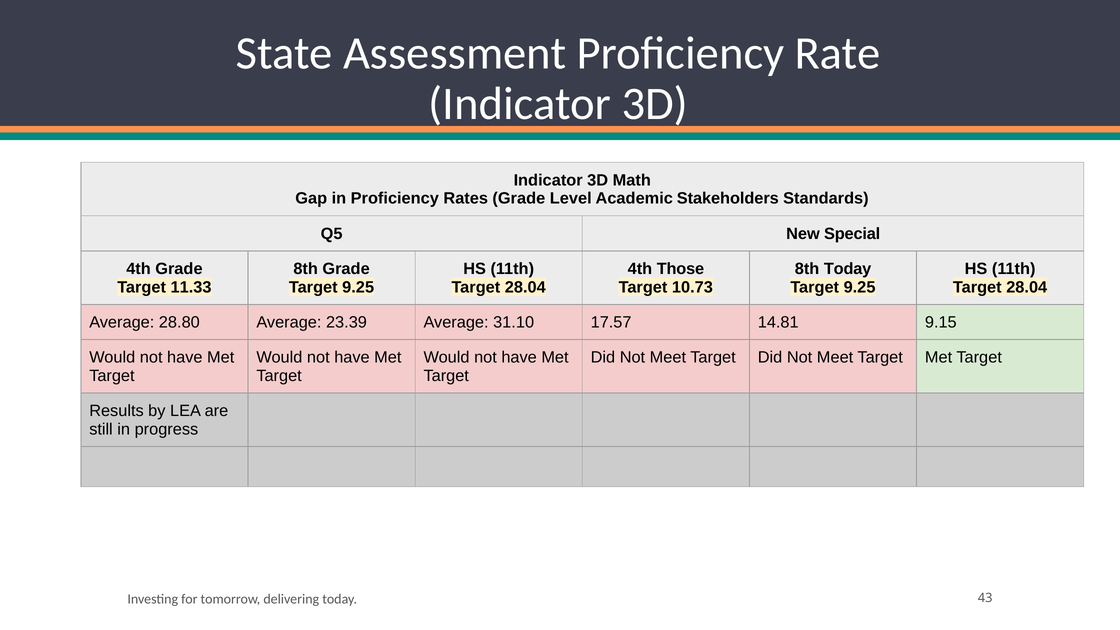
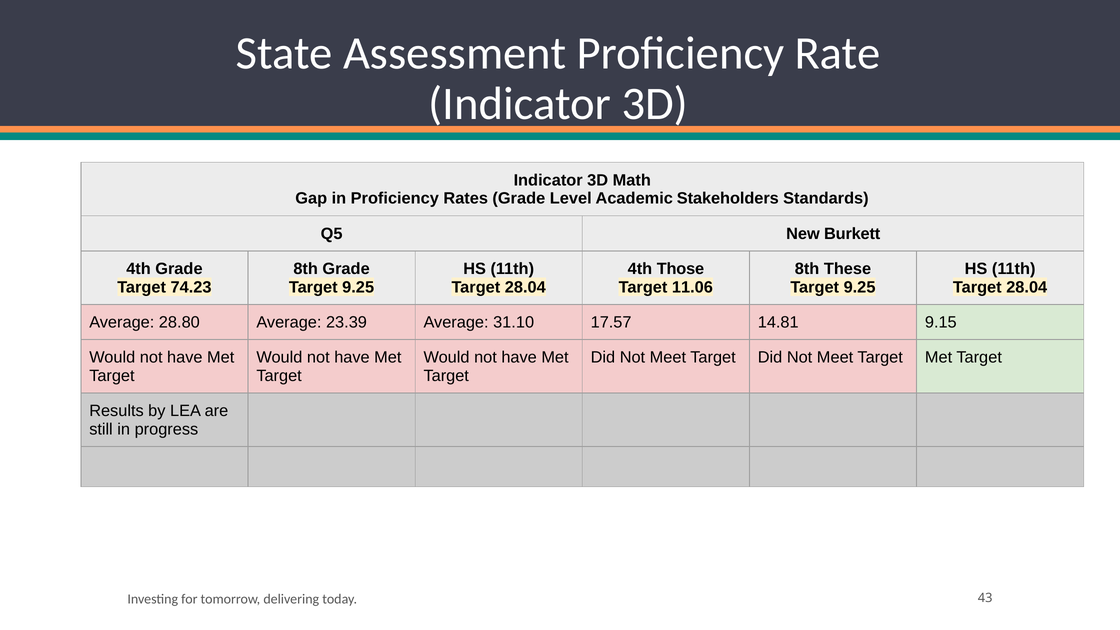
Special: Special -> Burkett (852, 234)
8th Today: Today -> These (848, 269)
11.33: 11.33 -> 74.23 (191, 287)
10.73: 10.73 -> 11.06 (692, 287)
